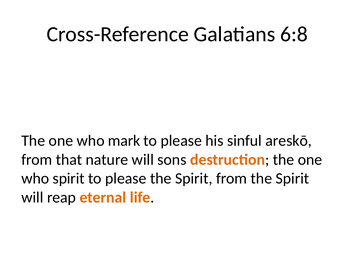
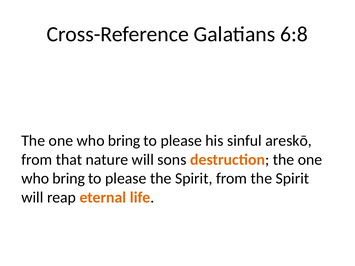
mark: mark -> bring (124, 141)
spirit: spirit -> bring (69, 179)
